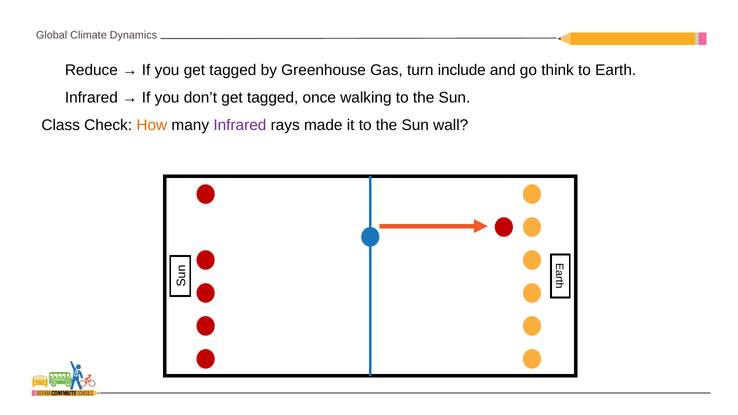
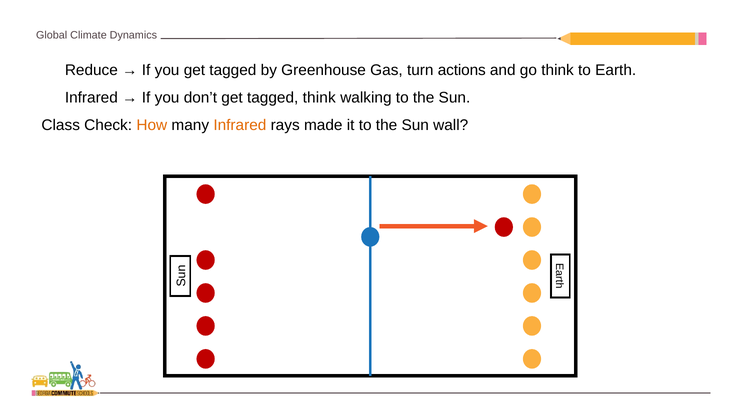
include: include -> actions (462, 70)
tagged once: once -> think (319, 98)
Infrared colour: purple -> orange (240, 125)
